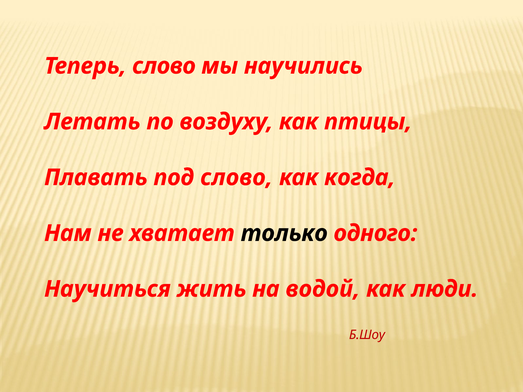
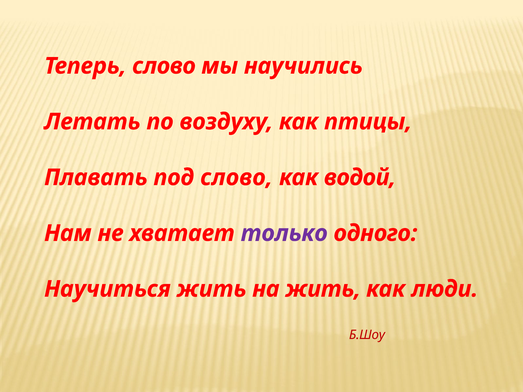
когда: когда -> водой (360, 178)
только colour: black -> purple (284, 233)
на водой: водой -> жить (323, 289)
